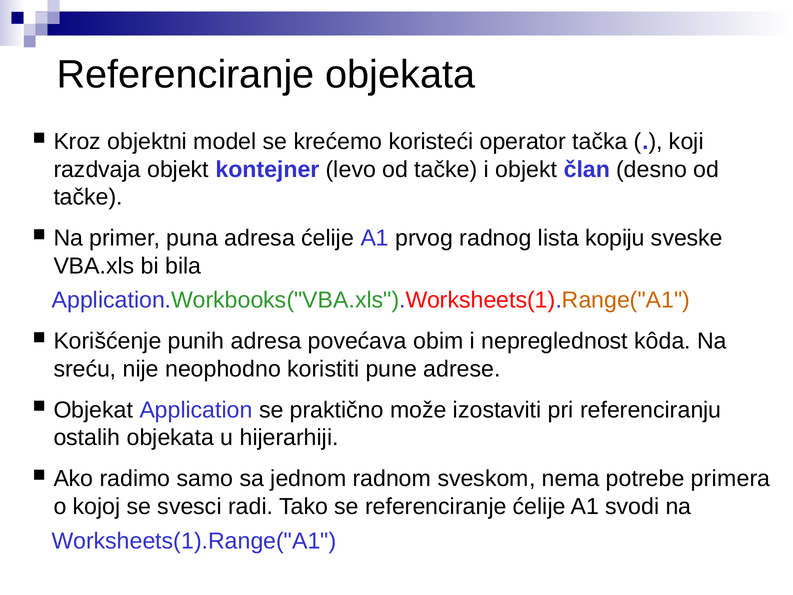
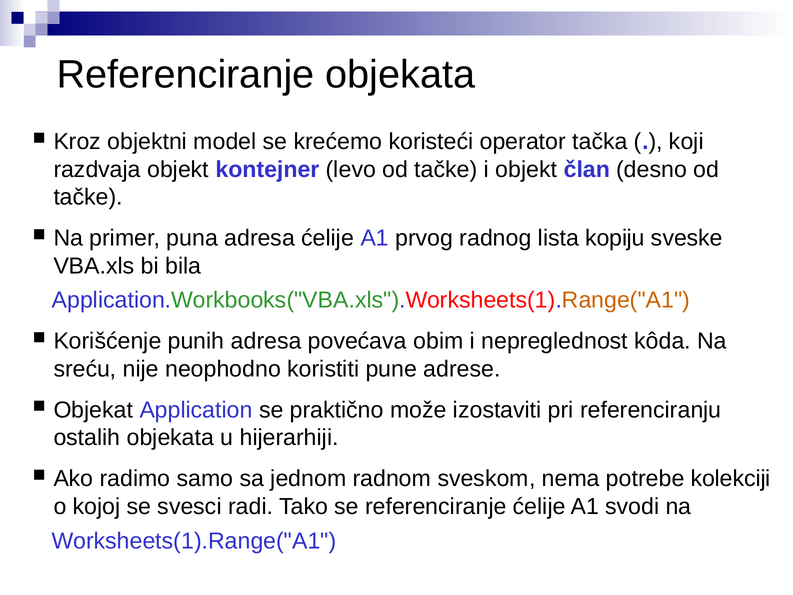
primera: primera -> kolekciji (731, 479)
